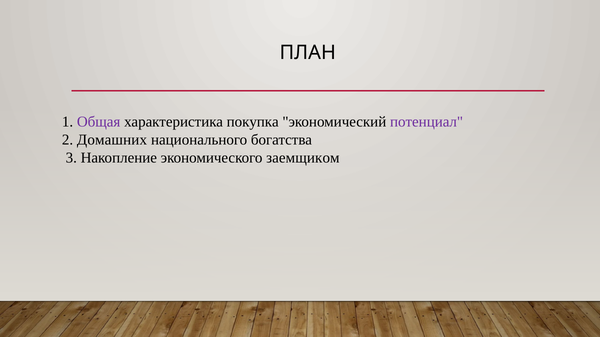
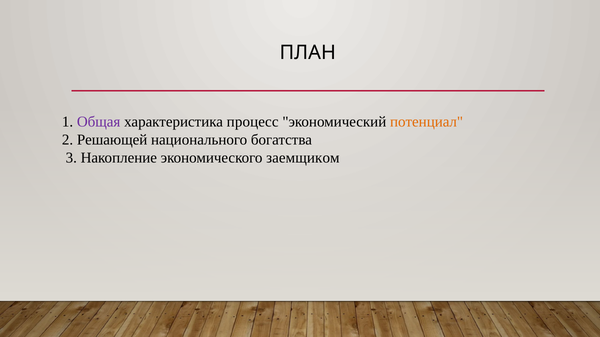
покупка: покупка -> процесс (253, 122)
потенциал colour: purple -> orange (427, 122)
Домашних: Домашних -> Решающей (112, 140)
